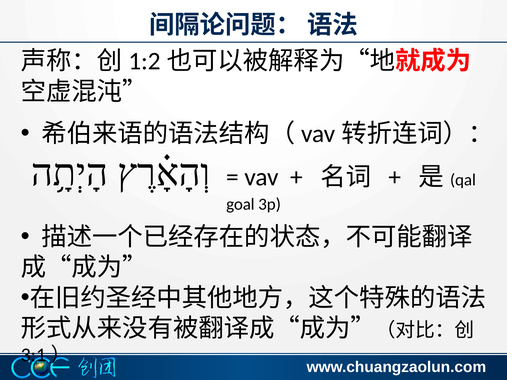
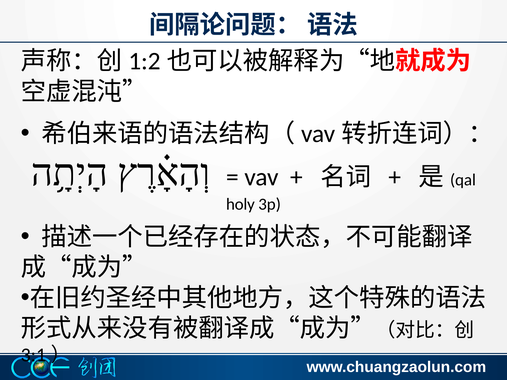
goal: goal -> holy (240, 204)
